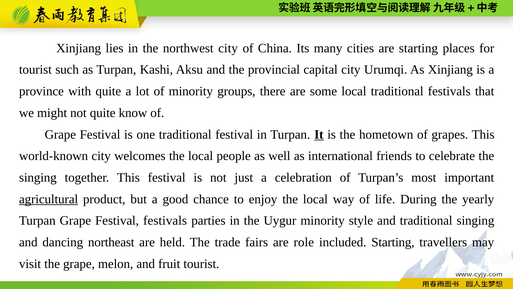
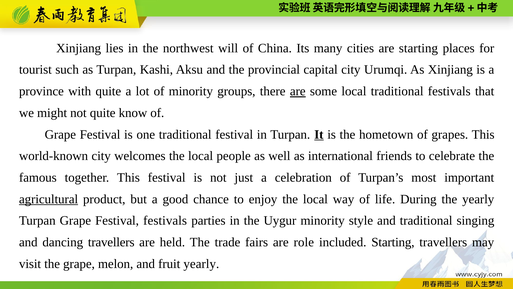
northwest city: city -> will (228, 48)
are underline: none -> present (298, 91)
singing: singing -> famous (38, 177)
dancing northeast: northeast -> travellers (111, 242)
fruit tourist: tourist -> yearly (201, 264)
